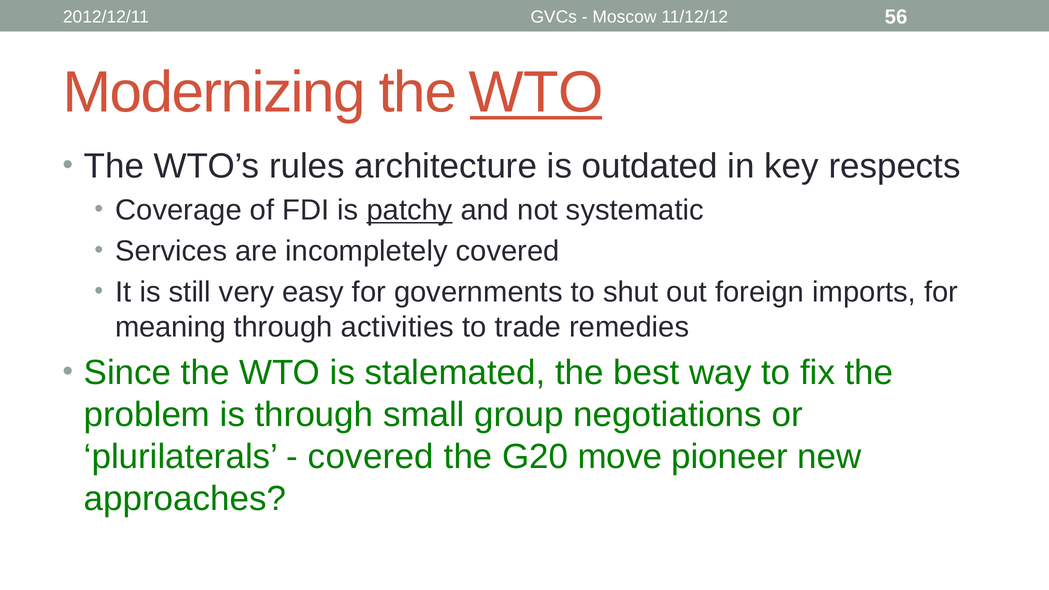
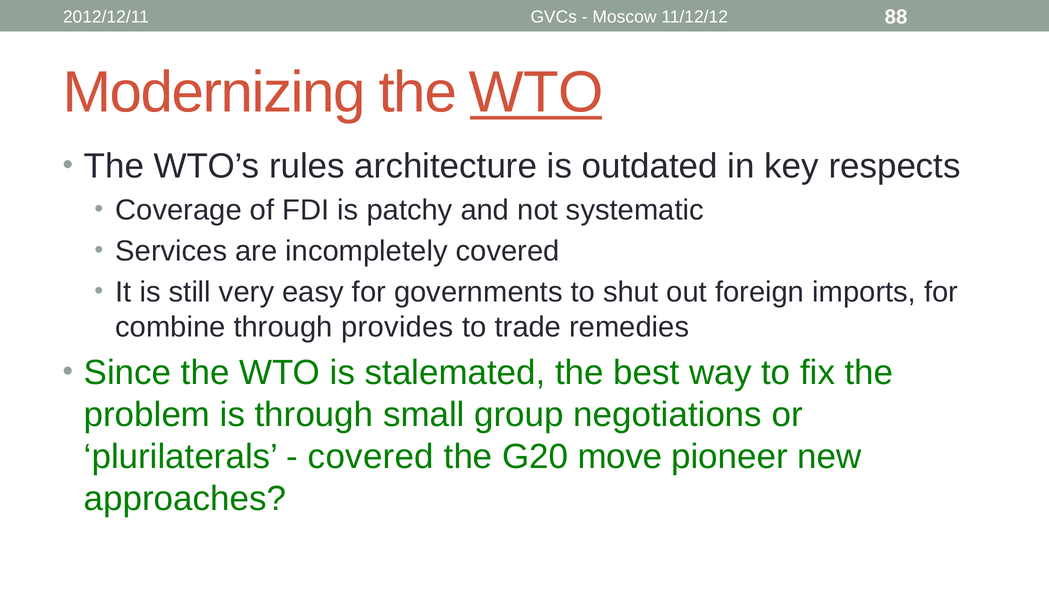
56: 56 -> 88 (896, 17)
patchy underline: present -> none (410, 210)
meaning: meaning -> combine (170, 327)
activities: activities -> provides (397, 327)
